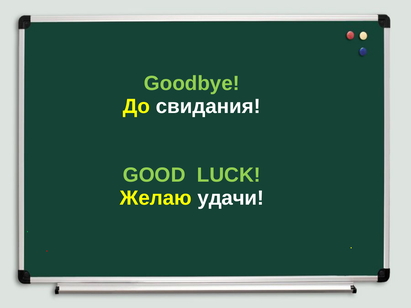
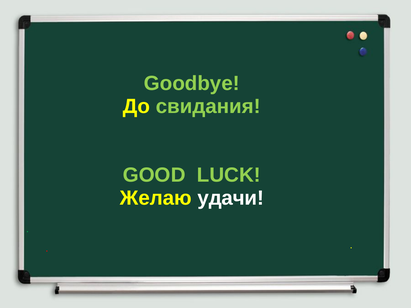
свидания colour: white -> light green (208, 106)
